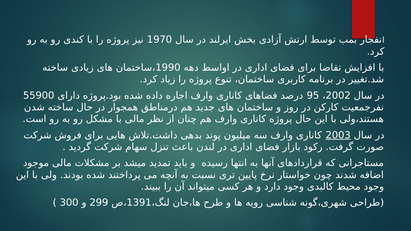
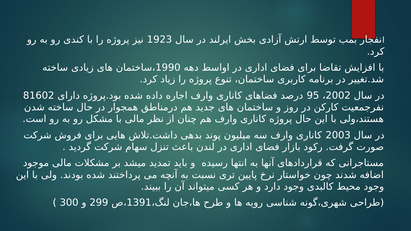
1970: 1970 -> 1923 (160, 40)
55900: 55900 -> 81602 (39, 96)
2003 underline: present -> none (338, 135)
